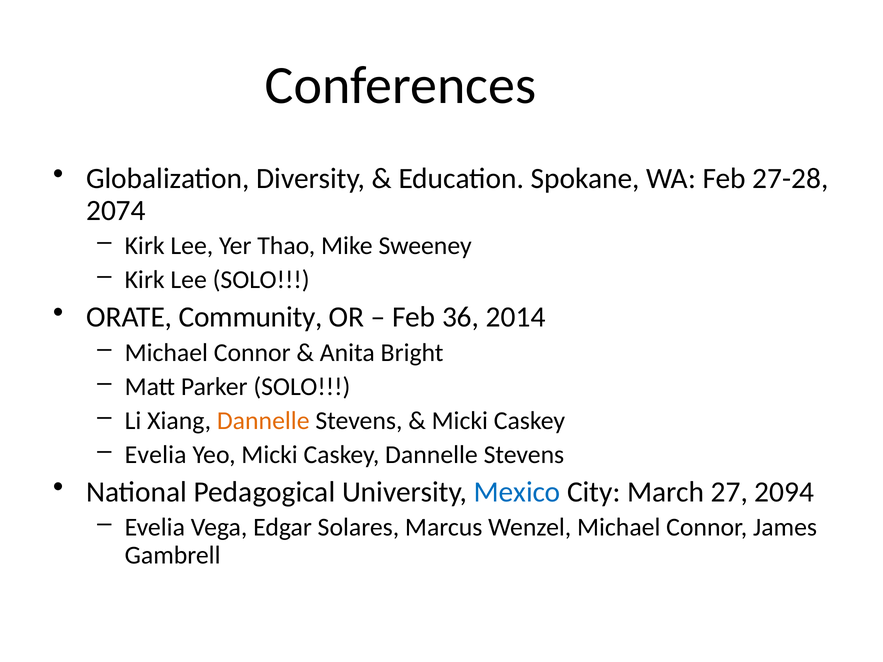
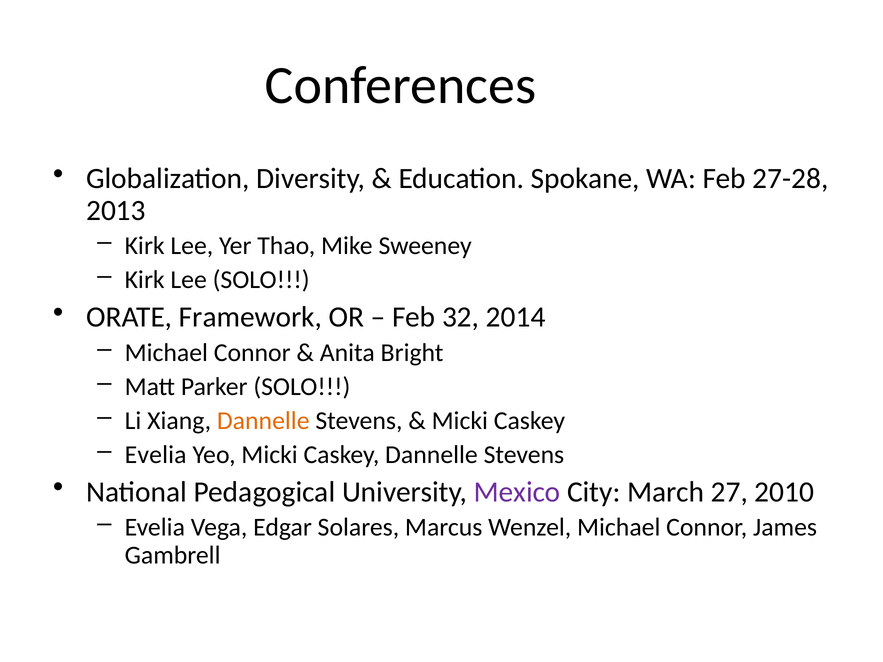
2074: 2074 -> 2013 (116, 210)
Community: Community -> Framework (250, 317)
36: 36 -> 32 (461, 317)
Mexico colour: blue -> purple (517, 492)
2094: 2094 -> 2010 (784, 492)
